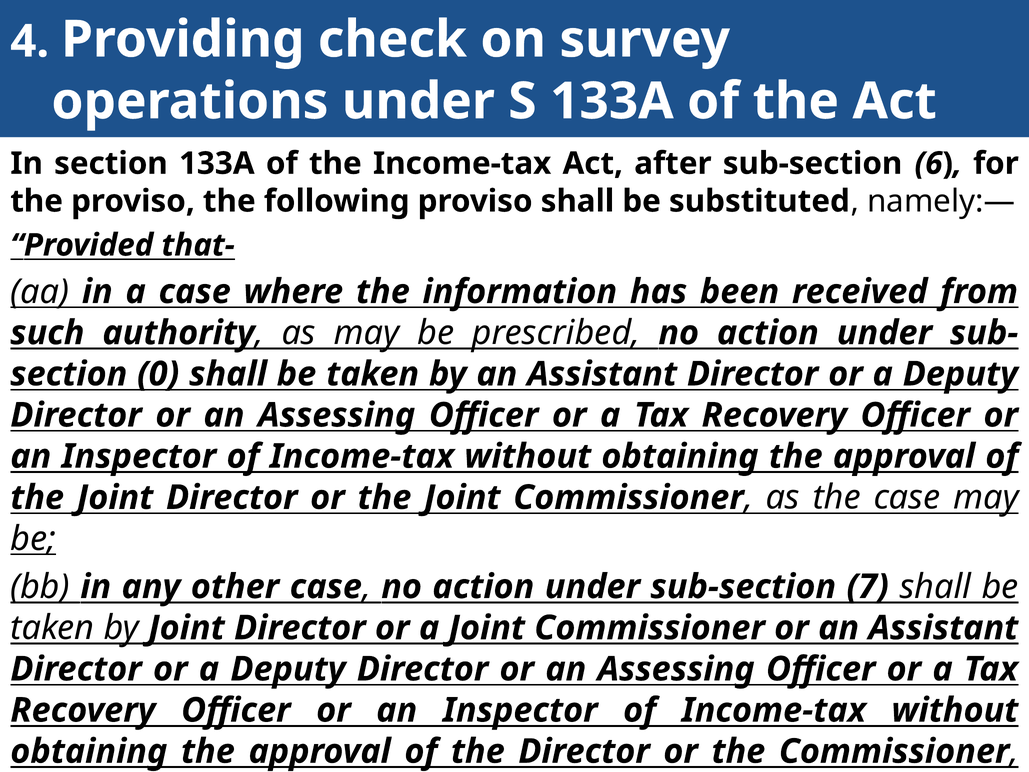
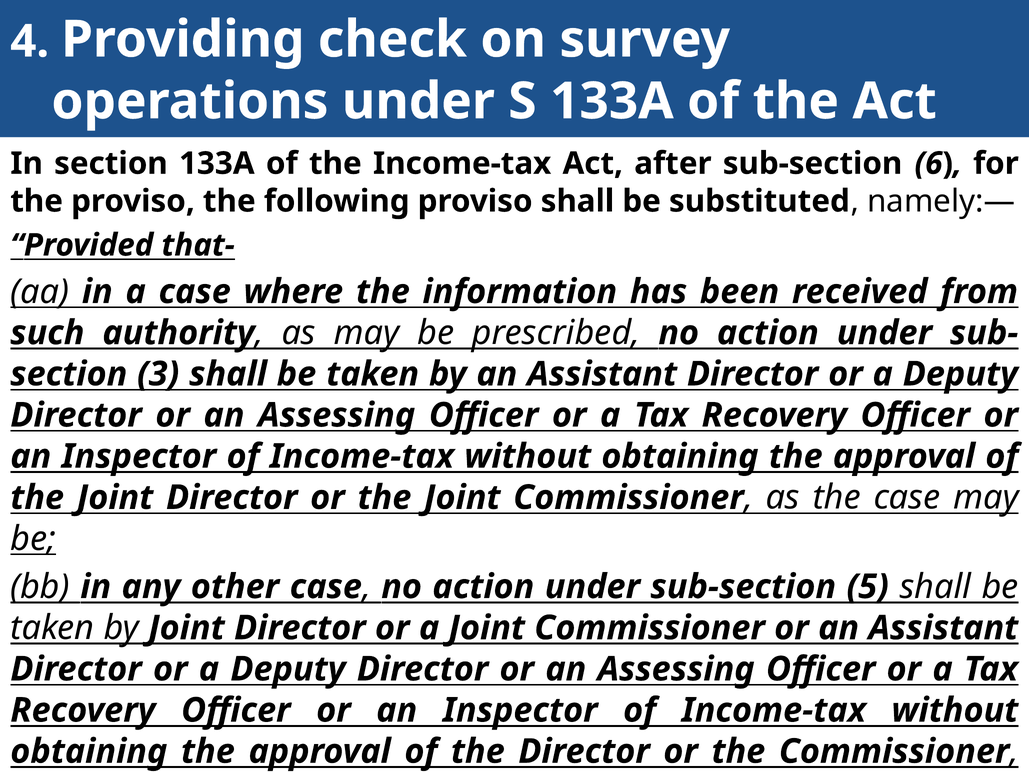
0: 0 -> 3 (158, 374)
7: 7 -> 5 (868, 587)
